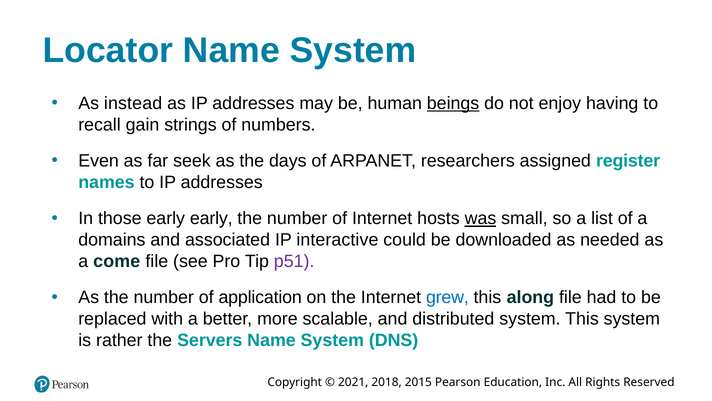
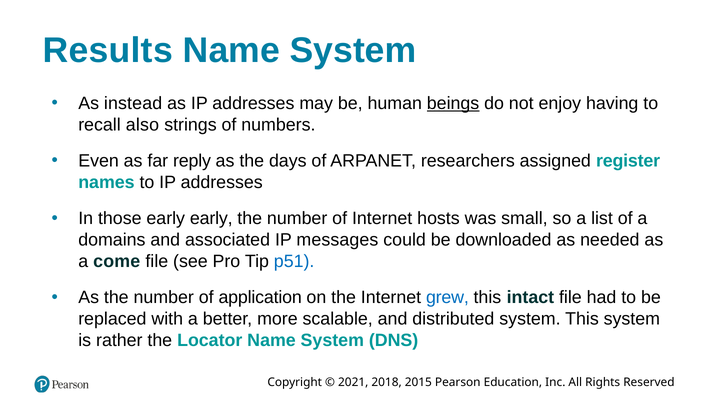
Locator: Locator -> Results (108, 51)
gain: gain -> also (142, 125)
seek: seek -> reply (192, 161)
was underline: present -> none (480, 218)
interactive: interactive -> messages (337, 240)
p51 colour: purple -> blue (294, 261)
along: along -> intact (530, 297)
Servers: Servers -> Locator (210, 340)
